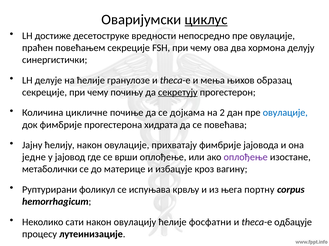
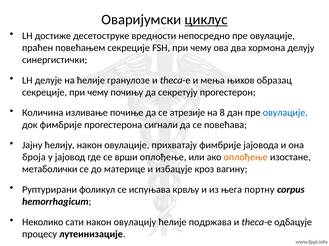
секретују underline: present -> none (178, 93)
цикличне: цикличне -> изливање (87, 113)
дојкама: дојкама -> атрезије (187, 113)
2: 2 -> 8 (222, 113)
хидрата: хидрата -> сигнали (161, 125)
једне: једне -> броја (34, 158)
оплођење colour: purple -> orange (246, 158)
фосфатни: фосфатни -> подржава (210, 223)
